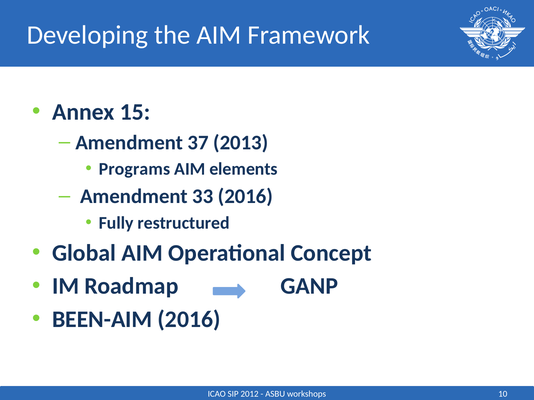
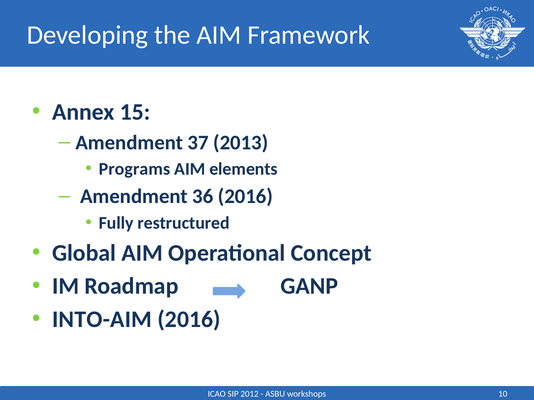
33: 33 -> 36 (203, 197)
BEEN-AIM: BEEN-AIM -> INTO-AIM (102, 320)
